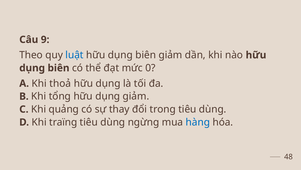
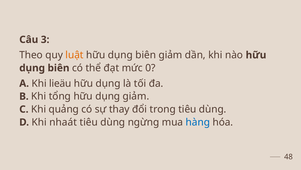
9: 9 -> 3 (45, 39)
luật colour: blue -> orange (74, 55)
thoả: thoả -> lieäu (60, 83)
traïng: traïng -> nhaát (63, 122)
